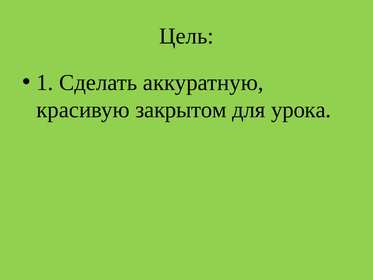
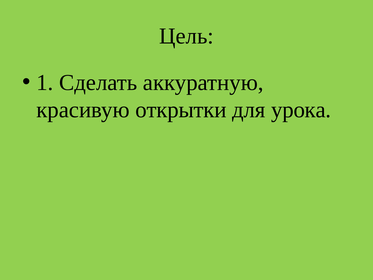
закрытом: закрытом -> открытки (181, 110)
